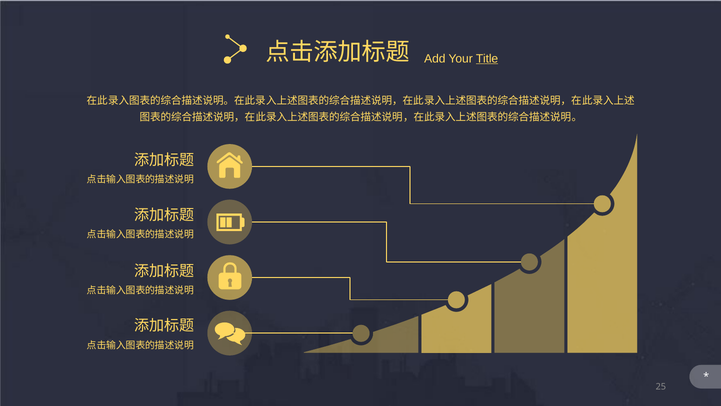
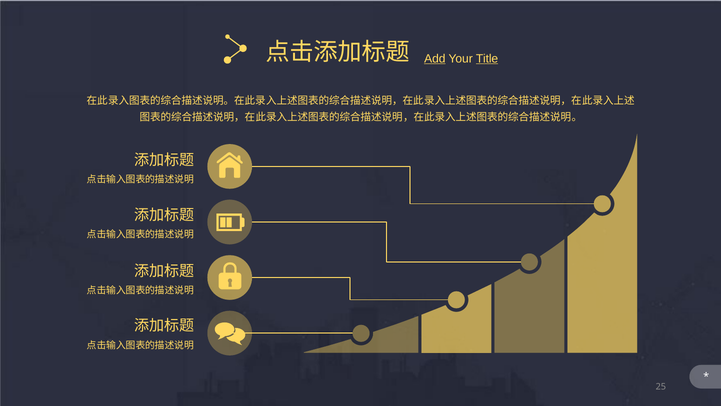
Add underline: none -> present (435, 59)
